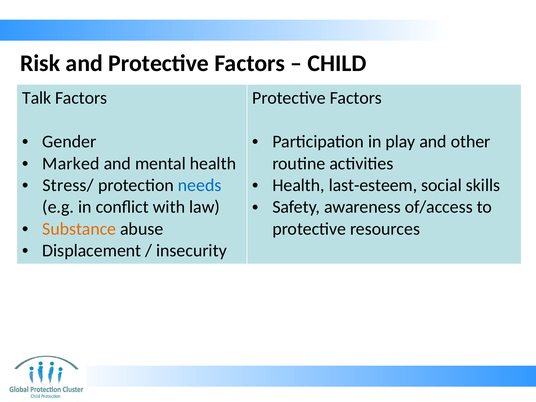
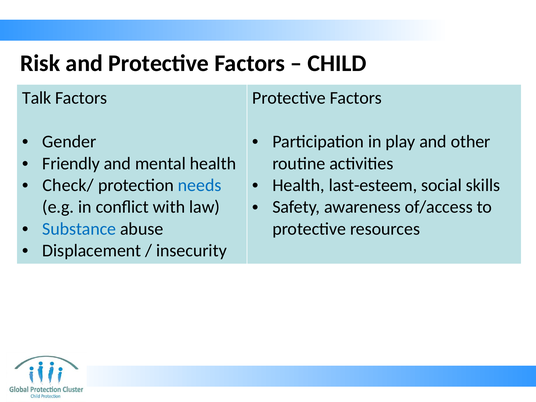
Marked: Marked -> Friendly (71, 163)
Stress/: Stress/ -> Check/ (68, 185)
Substance colour: orange -> blue (79, 229)
